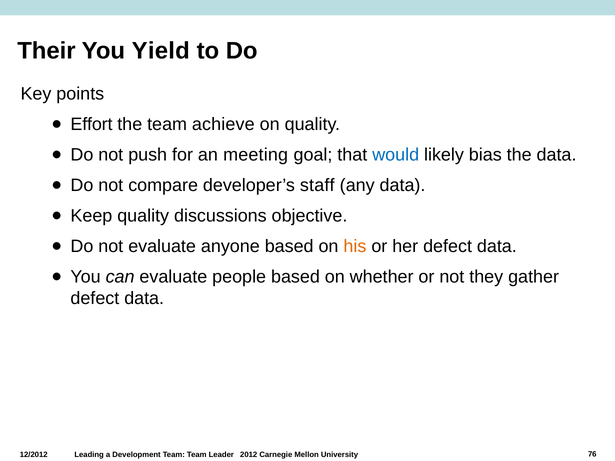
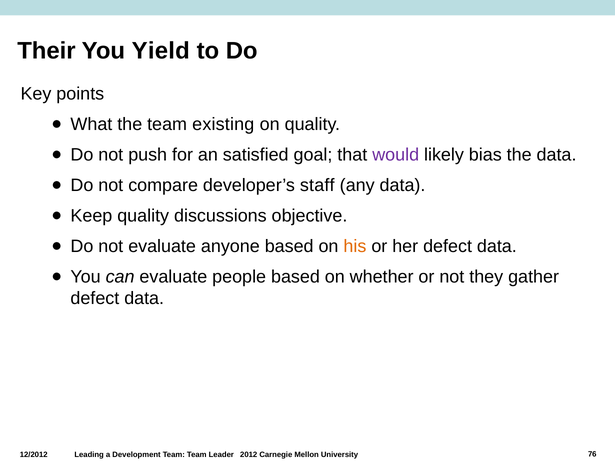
Effort: Effort -> What (91, 124)
achieve: achieve -> existing (223, 124)
meeting: meeting -> satisfied (256, 155)
would colour: blue -> purple (396, 155)
